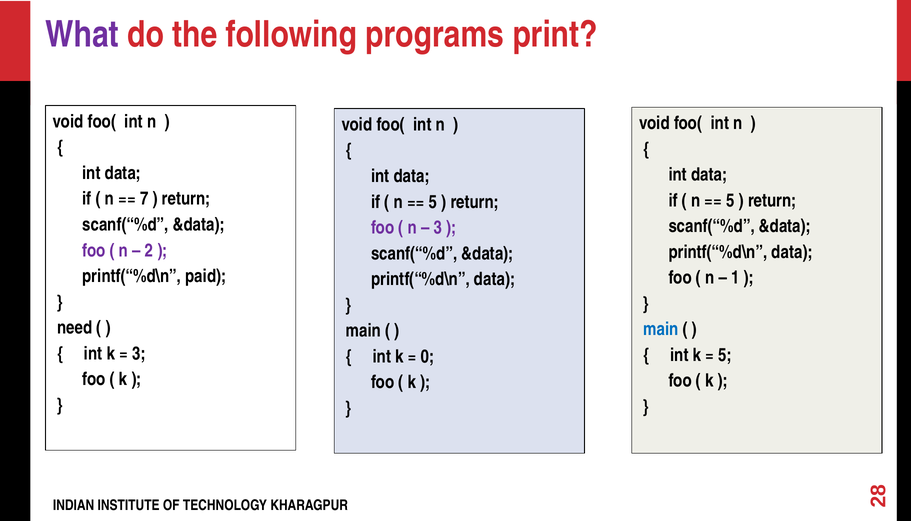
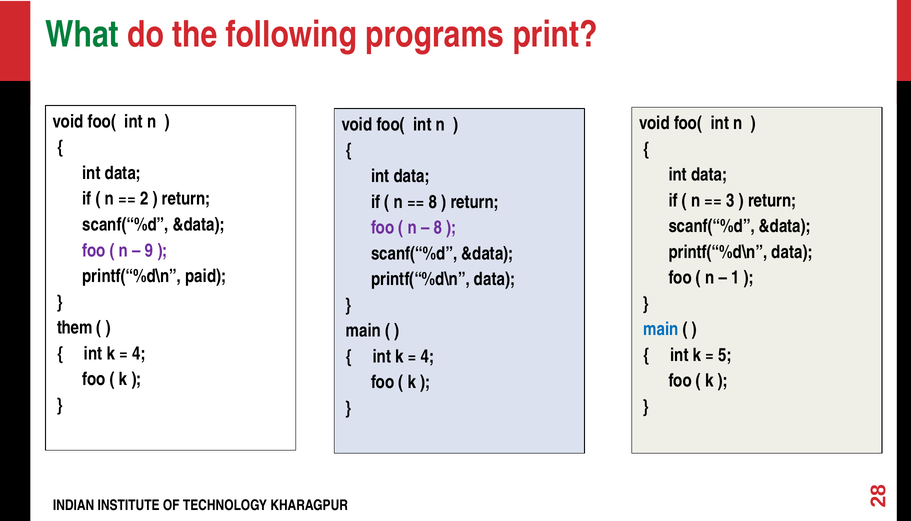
What colour: purple -> green (82, 35)
7: 7 -> 2 (144, 199)
5: 5 -> 3 (730, 200)
5: 5 -> 8 (433, 202)
3: 3 -> 8 (438, 228)
2: 2 -> 9 (149, 250)
need: need -> them (75, 327)
3: 3 -> 4 (139, 353)
0: 0 -> 4 (428, 356)
